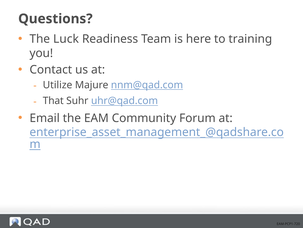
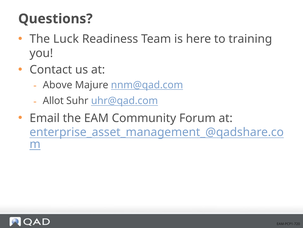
Utilize: Utilize -> Above (58, 85)
That: That -> Allot (53, 100)
